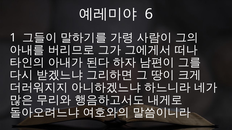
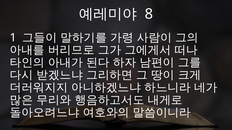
6: 6 -> 8 (149, 14)
